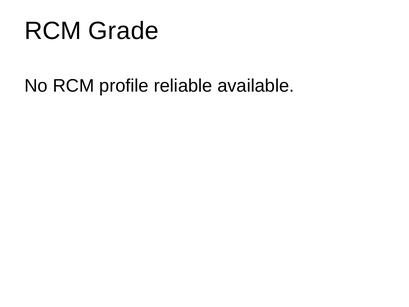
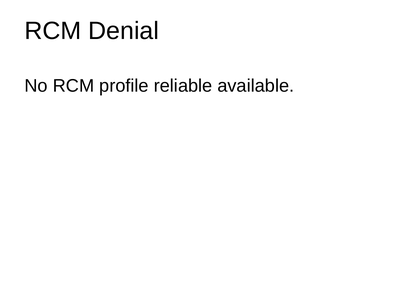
Grade: Grade -> Denial (124, 31)
